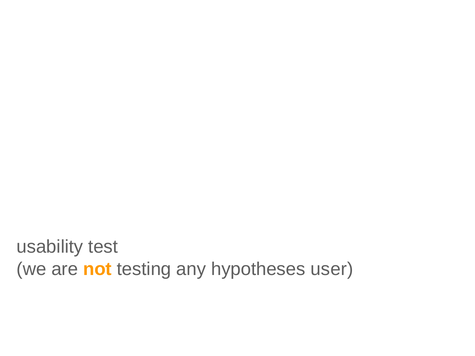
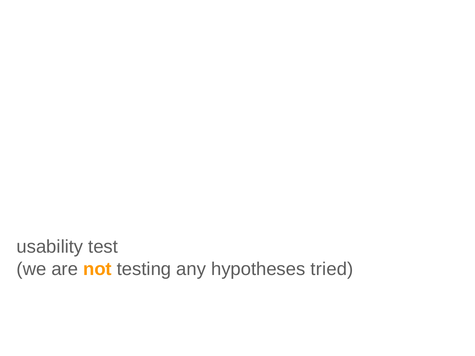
user: user -> tried (332, 269)
